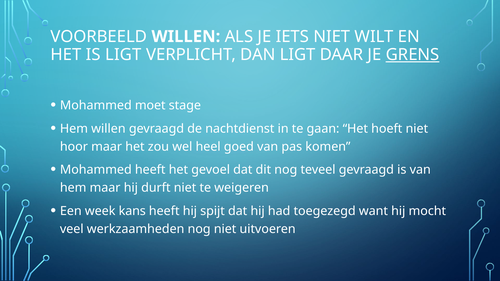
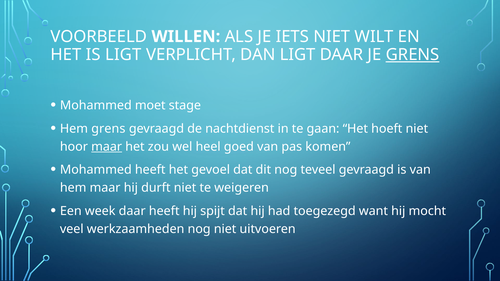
Hem willen: willen -> grens (108, 129)
maar underline: none -> present (107, 147)
week kans: kans -> daar (132, 211)
